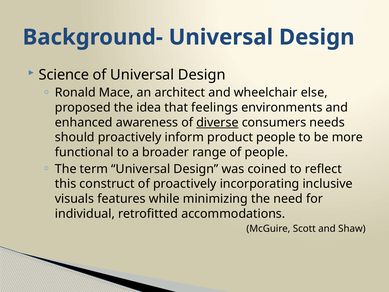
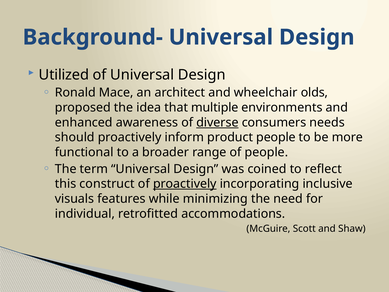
Science: Science -> Utilized (64, 75)
else: else -> olds (314, 93)
feelings: feelings -> multiple (215, 107)
proactively underline: none -> present (185, 184)
